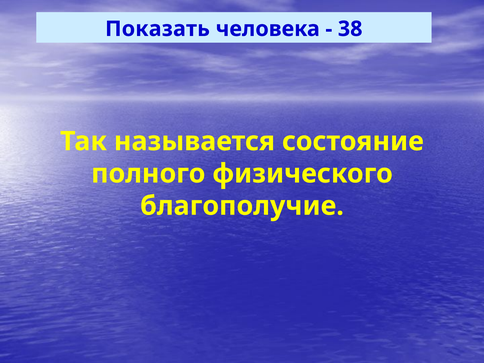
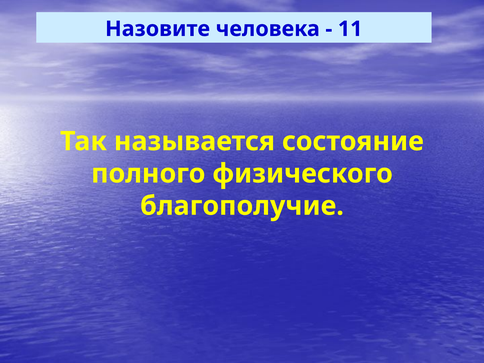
Показать: Показать -> Назовите (158, 29)
38: 38 -> 11 (350, 29)
